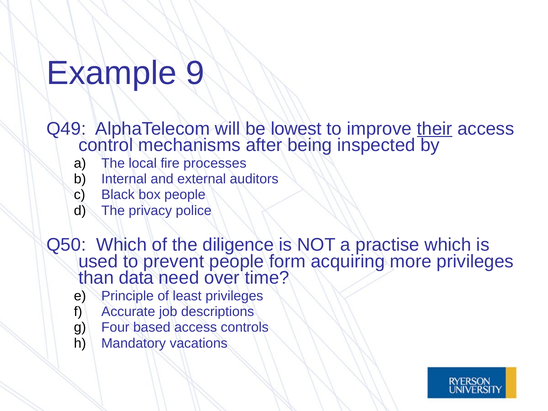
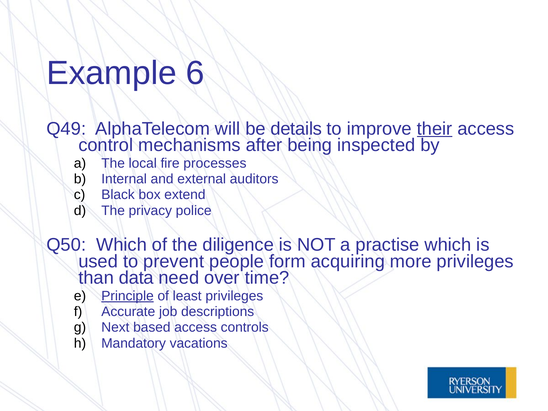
9: 9 -> 6 (195, 73)
lowest: lowest -> details (296, 129)
box people: people -> extend (185, 195)
Principle underline: none -> present (128, 296)
Four: Four -> Next (115, 327)
